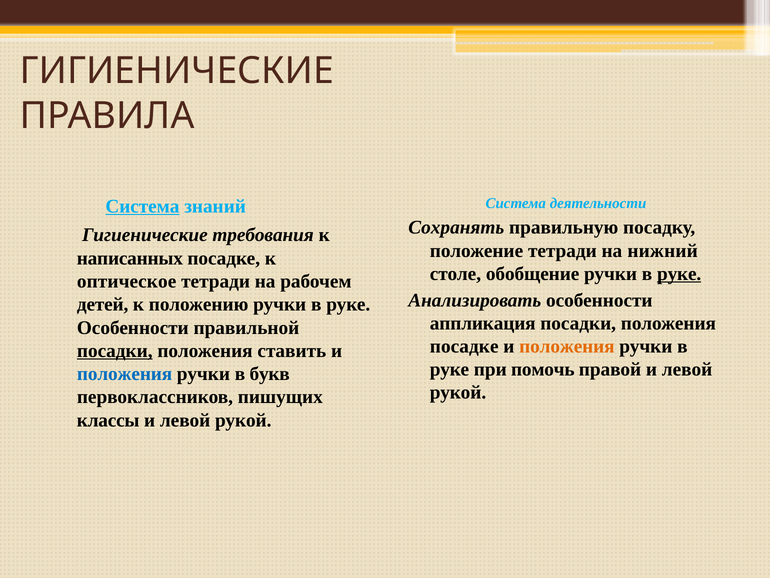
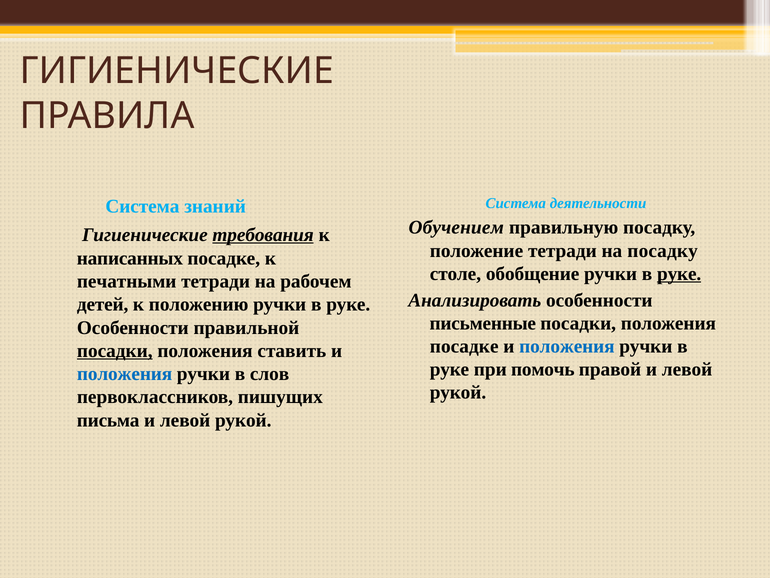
Система underline: present -> none (142, 206)
Сохранять: Сохранять -> Обучением (456, 227)
требования underline: none -> present (263, 235)
на нижний: нижний -> посадку (663, 250)
оптическое: оптическое -> печатными (127, 281)
аппликация: аппликация -> письменные (483, 323)
положения colour: orange -> blue (567, 346)
букв: букв -> слов (270, 374)
классы: классы -> письма (108, 420)
